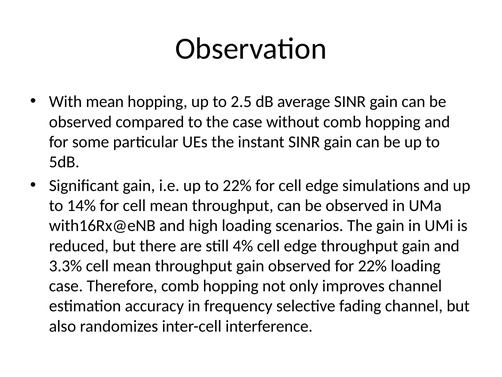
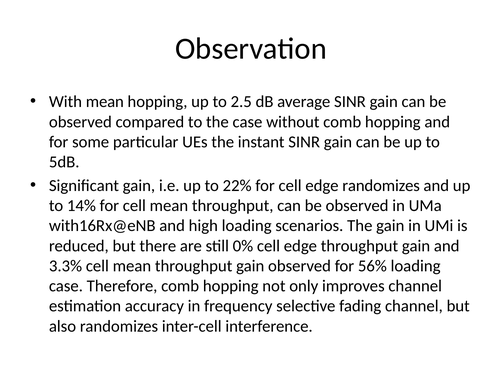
edge simulations: simulations -> randomizes (381, 185)
4%: 4% -> 0% (243, 245)
for 22%: 22% -> 56% (372, 266)
